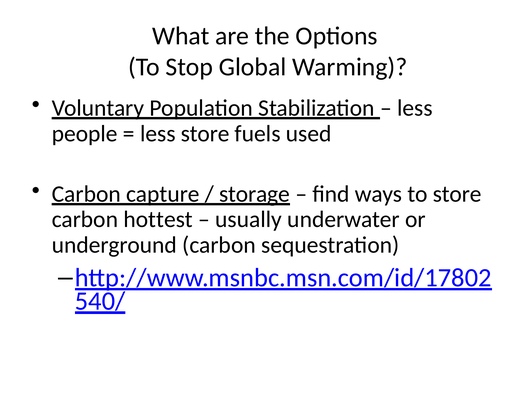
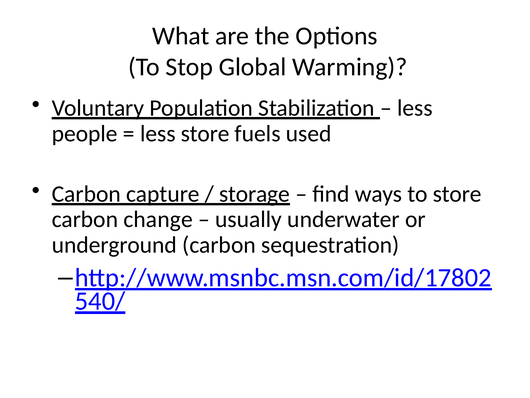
hottest: hottest -> change (158, 219)
